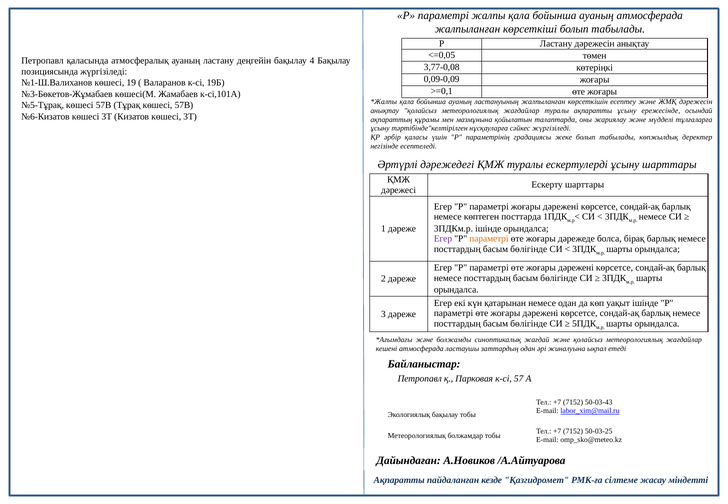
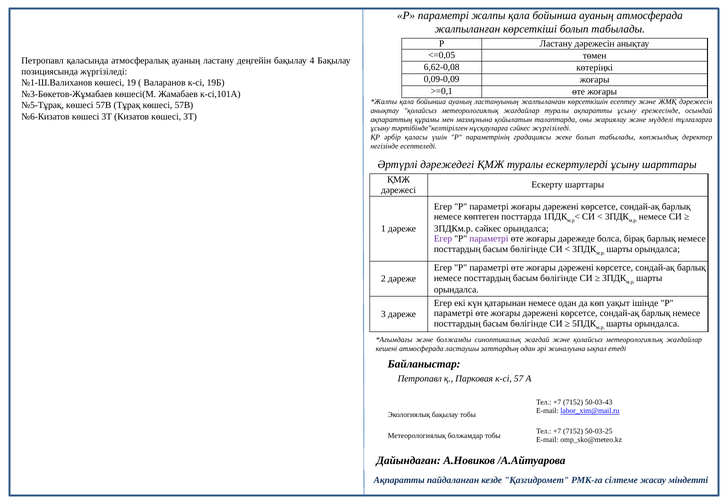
3,77-0,08: 3,77-0,08 -> 6,62-0,08 (442, 67)
3ПДКм.р ішінде: ішінде -> сәйкес (488, 229)
параметрі colour: orange -> purple (489, 239)
